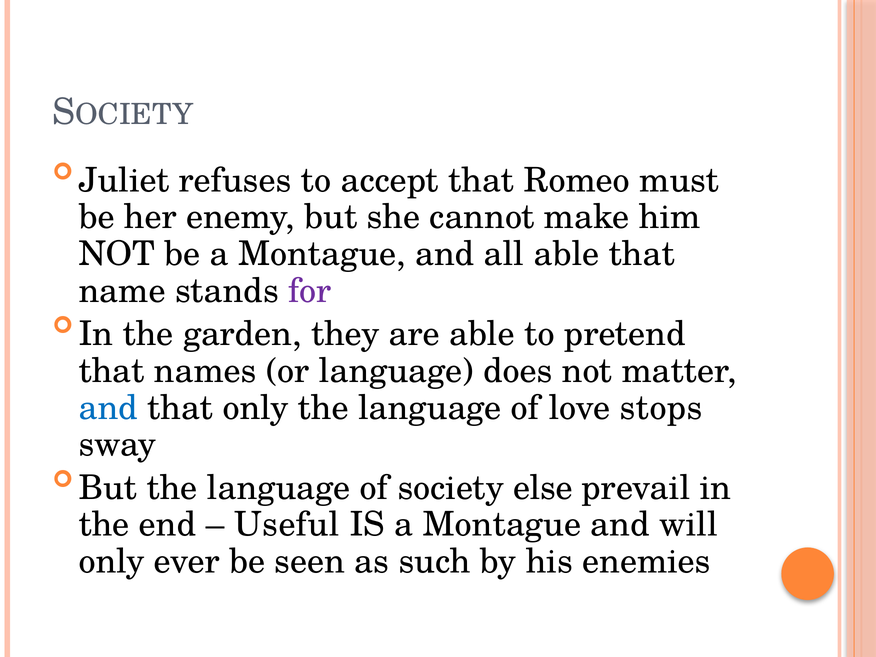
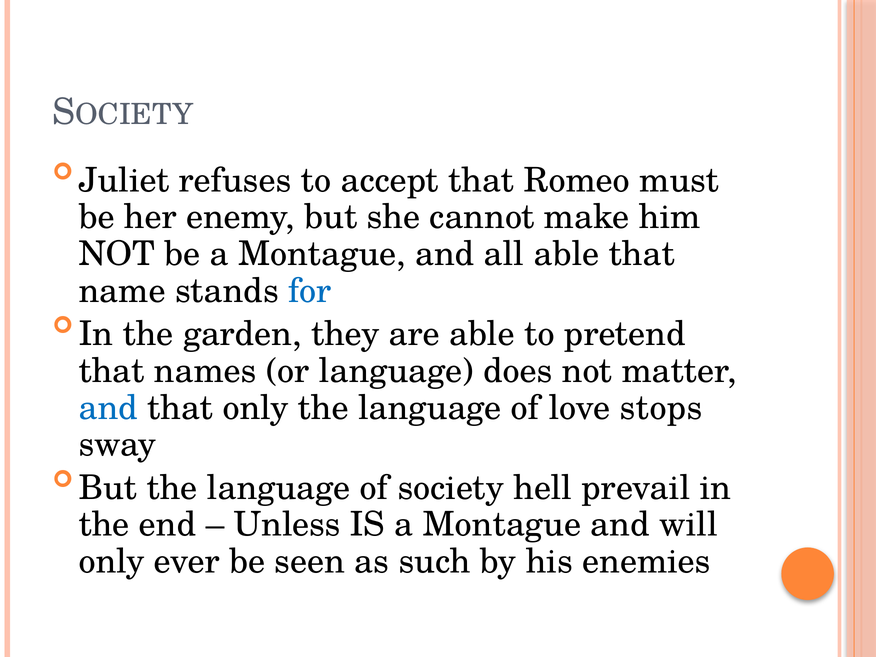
for colour: purple -> blue (310, 291)
else: else -> hell (543, 488)
Useful: Useful -> Unless (287, 525)
